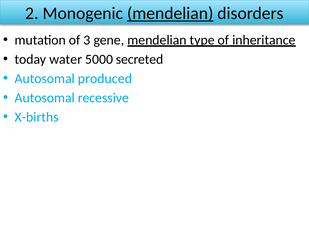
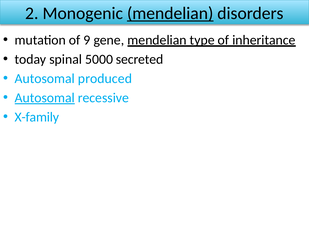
3: 3 -> 9 (87, 40)
water: water -> spinal (66, 59)
Autosomal underline: none -> present (45, 98)
X-births: X-births -> X-family (37, 117)
